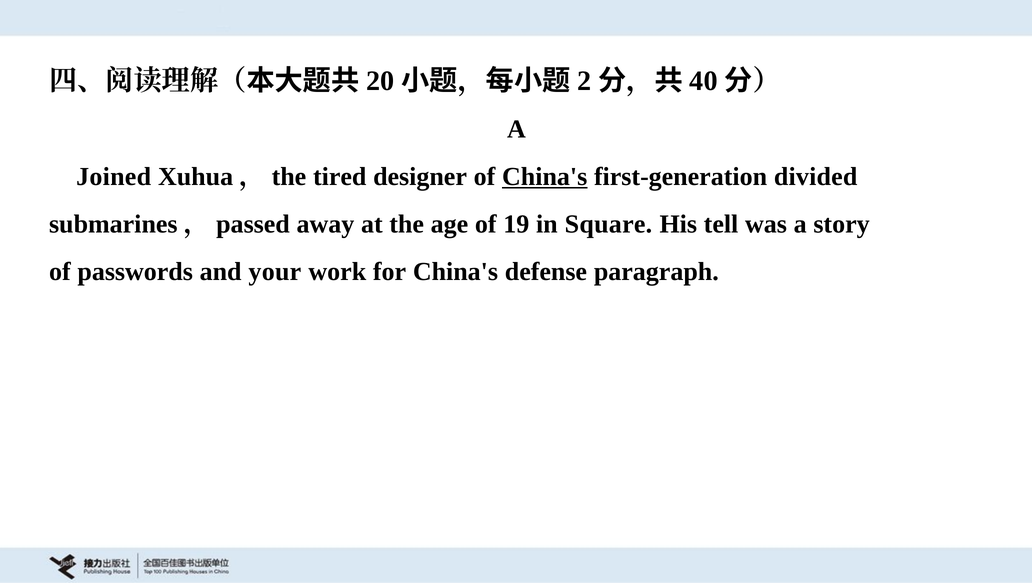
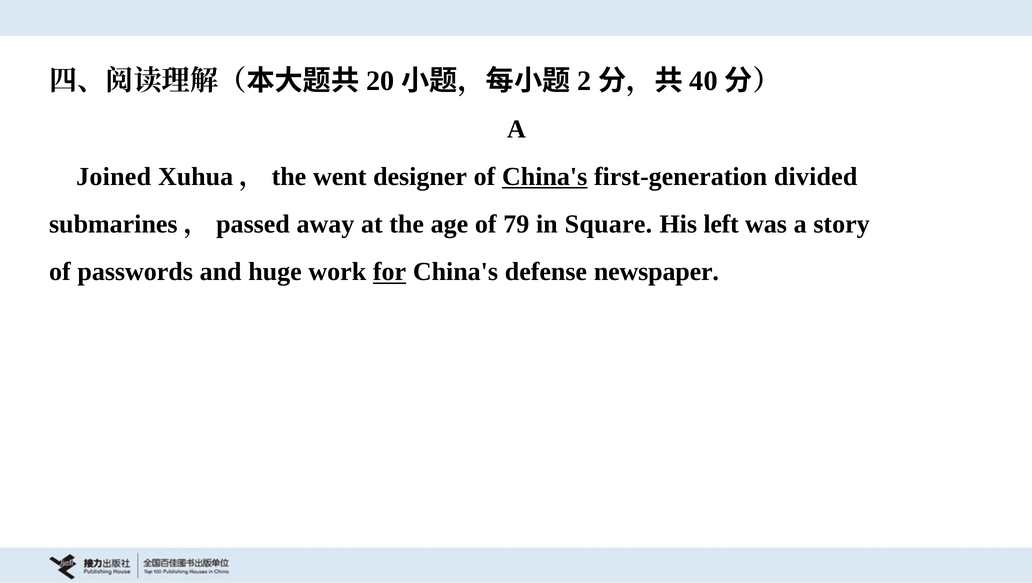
tired: tired -> went (340, 177)
19: 19 -> 79 (516, 225)
tell: tell -> left (721, 225)
your: your -> huge (275, 272)
for underline: none -> present (390, 272)
paragraph: paragraph -> newspaper (656, 272)
